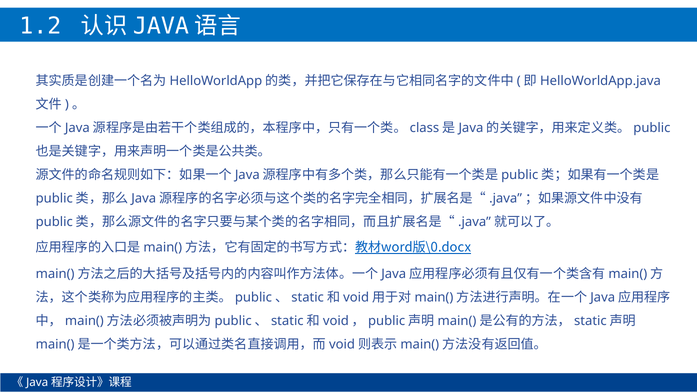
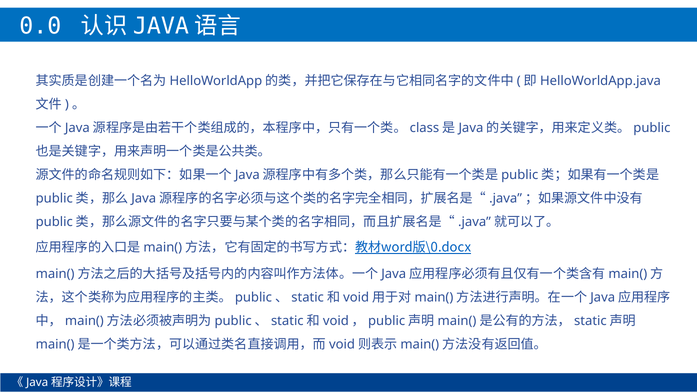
1.2: 1.2 -> 0.0 (40, 26)
